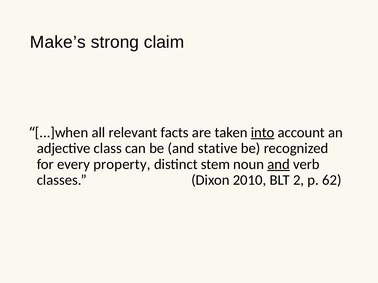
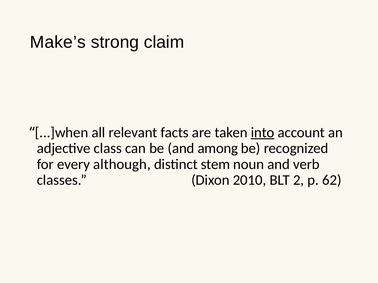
stative: stative -> among (218, 149)
property: property -> although (122, 164)
and underline: present -> none (279, 164)
